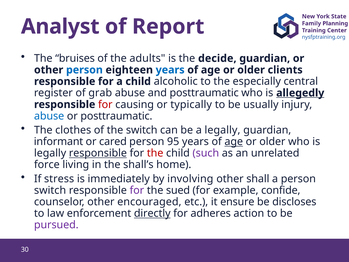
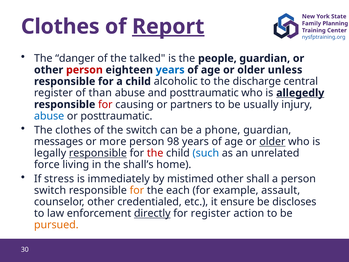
Analyst: Analyst -> Clothes (60, 27)
Report underline: none -> present (168, 27)
bruises: bruises -> danger (75, 58)
adults: adults -> talked (147, 58)
decide: decide -> people (217, 58)
person colour: blue -> red (84, 70)
clients: clients -> unless (285, 70)
especially: especially -> discharge (257, 81)
grab: grab -> than (100, 93)
typically: typically -> partners (191, 104)
a legally: legally -> phone (222, 130)
informant: informant -> messages (59, 142)
cared: cared -> more (113, 142)
95: 95 -> 98 (173, 142)
age underline: present -> none (234, 142)
older underline: none -> present (272, 142)
such colour: purple -> blue (206, 153)
involving: involving -> mistimed (190, 179)
for colour: purple -> orange (137, 190)
sued: sued -> each (178, 190)
confide: confide -> assault (281, 190)
encouraged: encouraged -> credentialed (149, 202)
for adheres: adheres -> register (211, 213)
pursued colour: purple -> orange (56, 225)
